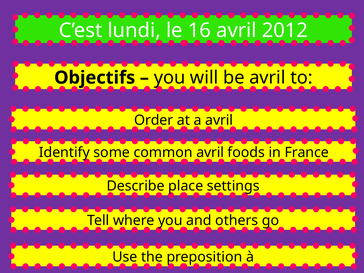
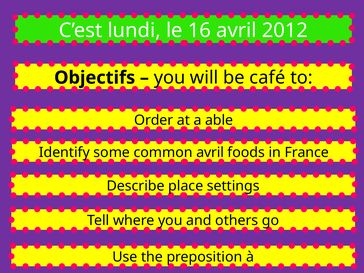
be avril: avril -> café (267, 78)
a avril: avril -> able (219, 120)
